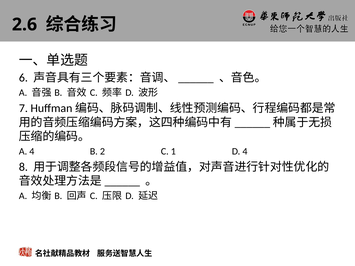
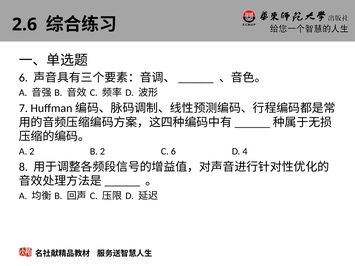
A 4: 4 -> 2 (32, 152)
C 1: 1 -> 6 (173, 152)
